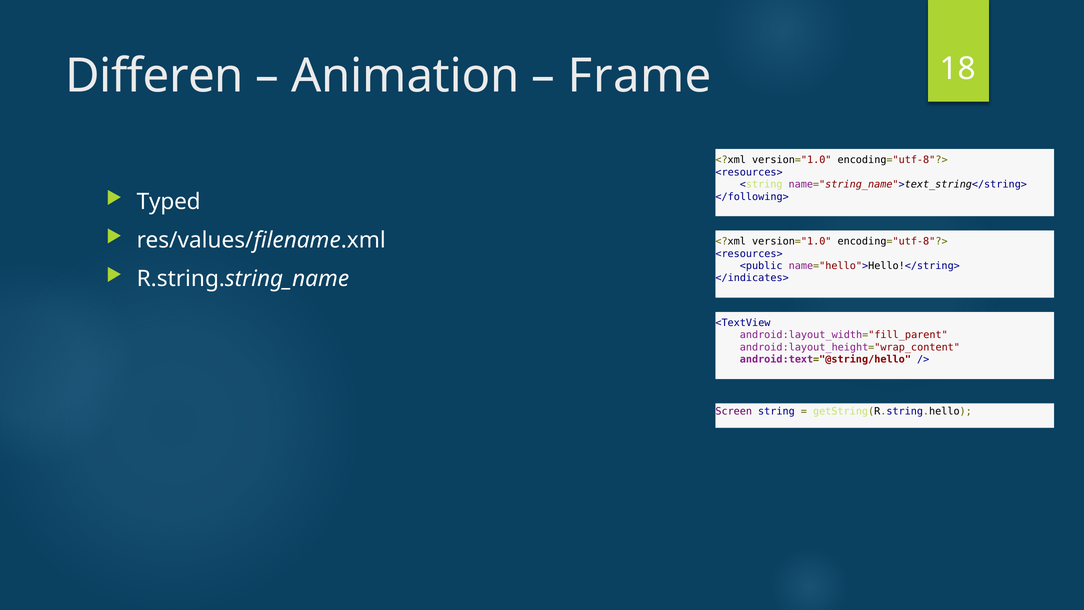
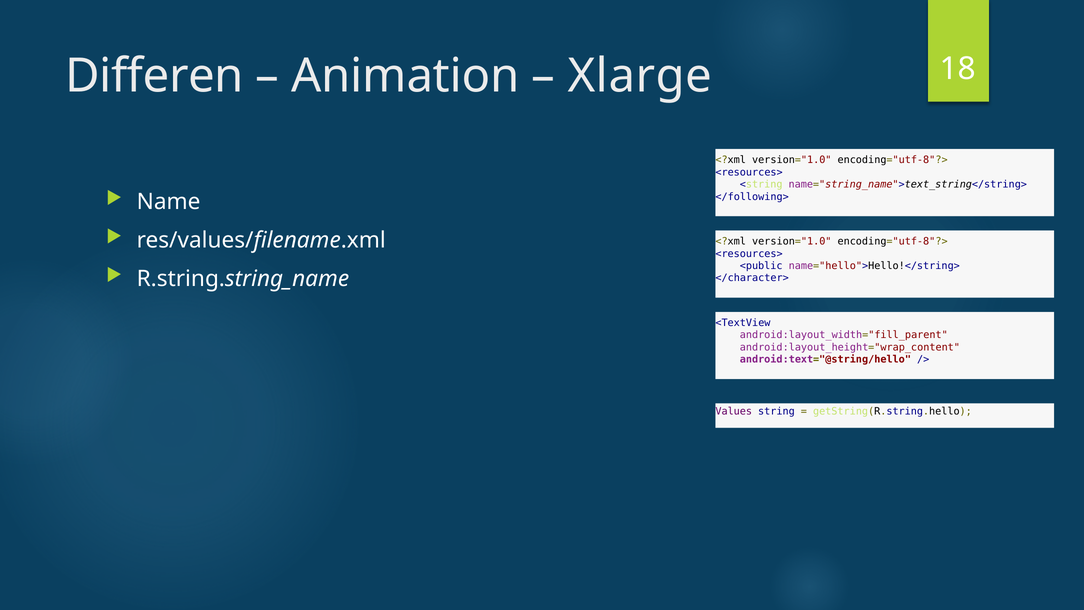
Frame: Frame -> Xlarge (640, 76)
Typed: Typed -> Name (169, 202)
</indicates>: </indicates> -> </character> (752, 278)
Screen: Screen -> Values (734, 411)
